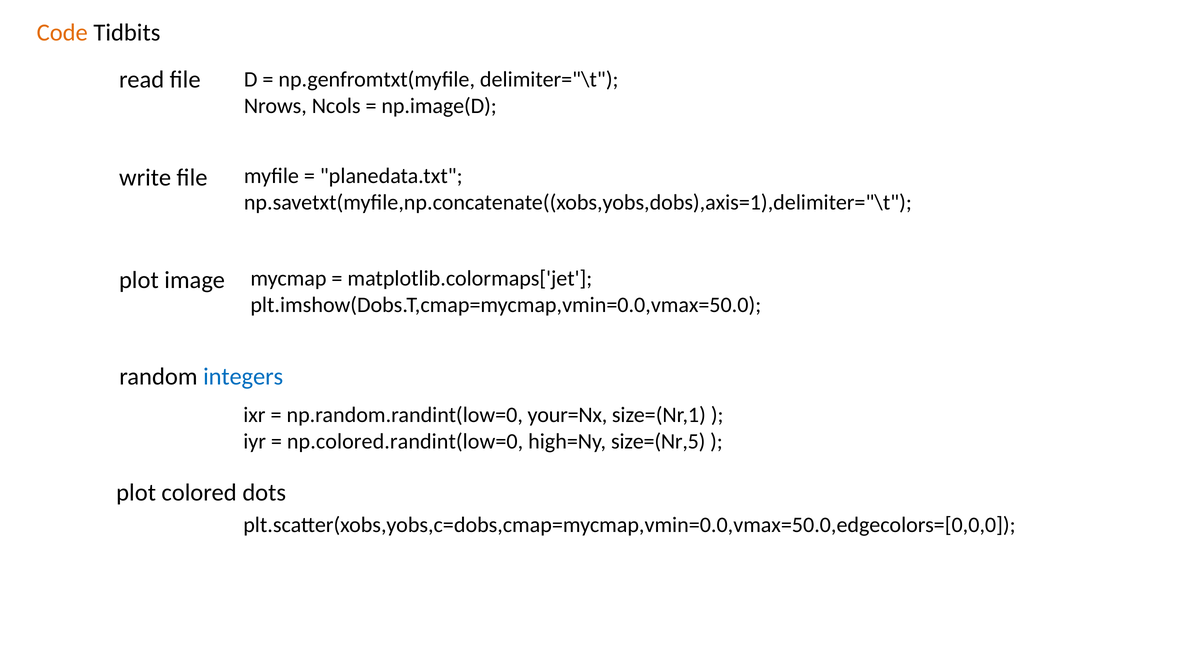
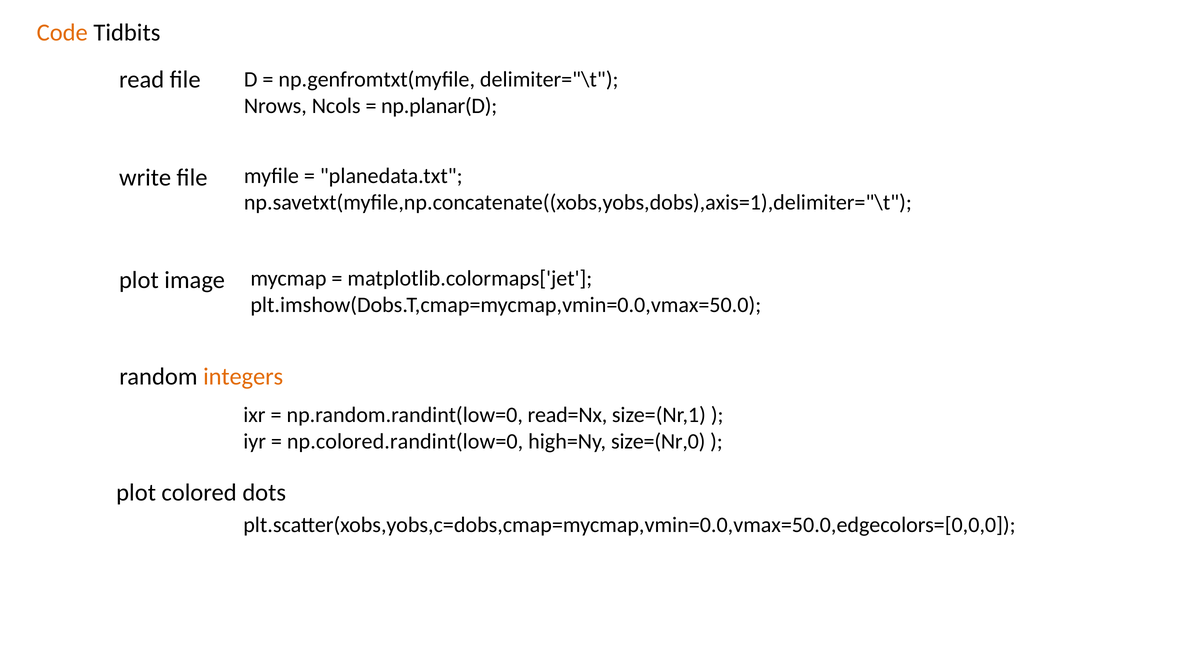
np.image(D: np.image(D -> np.planar(D (439, 106)
integers colour: blue -> orange (243, 377)
your=Nx: your=Nx -> read=Nx (567, 415)
size=(Nr,5: size=(Nr,5 -> size=(Nr,0 (658, 441)
